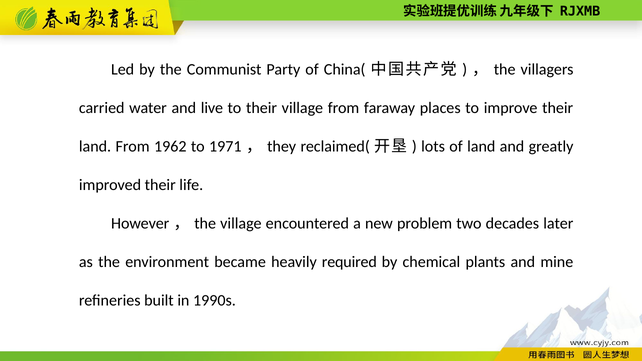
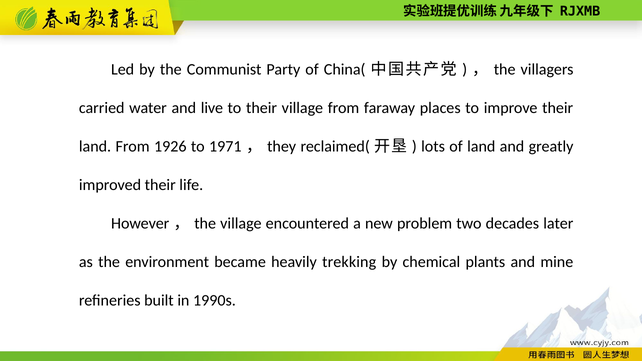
1962: 1962 -> 1926 (170, 146)
required: required -> trekking (349, 262)
